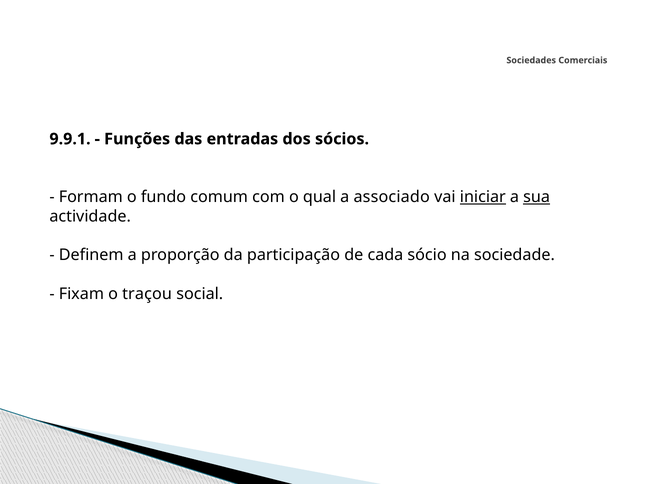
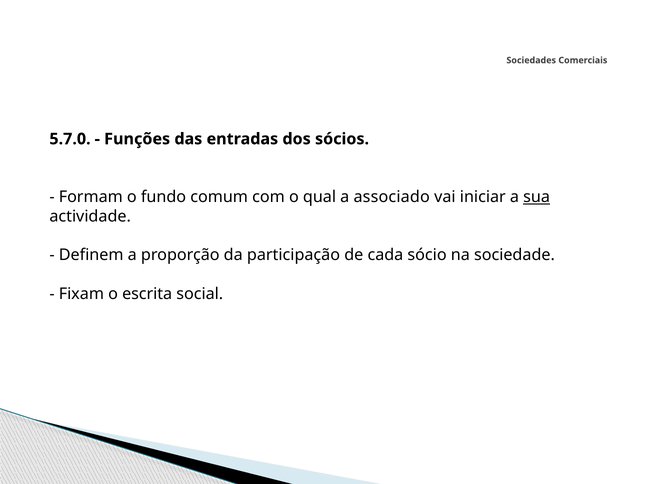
9.9.1: 9.9.1 -> 5.7.0 (70, 139)
iniciar underline: present -> none (483, 197)
traçou: traçou -> escrita (147, 294)
